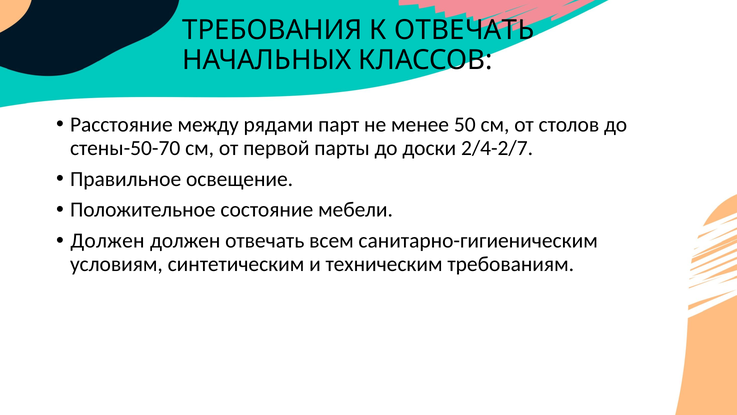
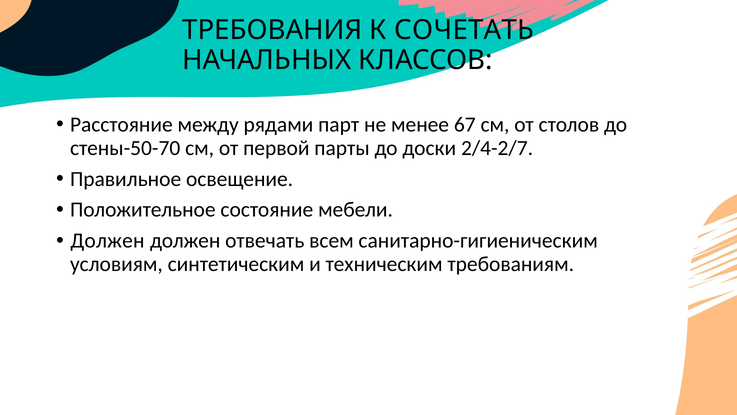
К ОТВЕЧАТЬ: ОТВЕЧАТЬ -> СОЧЕТАТЬ (464, 30)
50: 50 -> 67 (465, 125)
